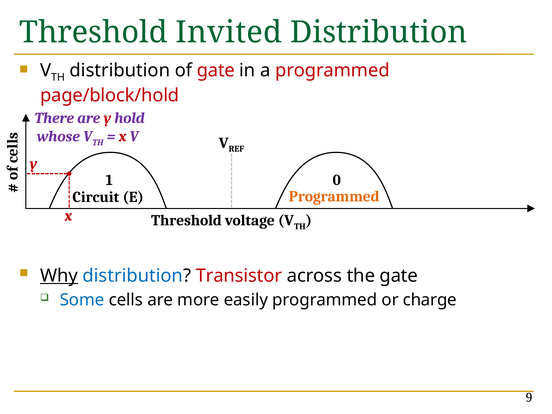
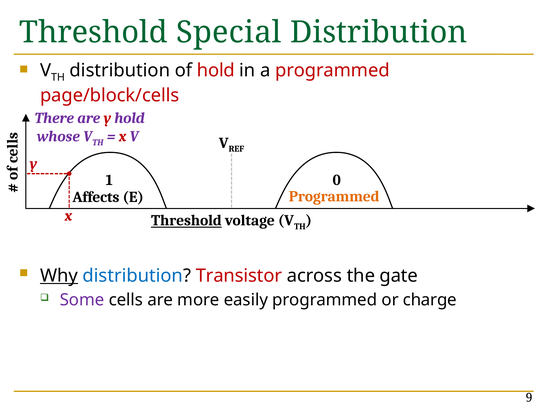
Invited: Invited -> Special (229, 32)
of gate: gate -> hold (216, 70)
page/block/hold: page/block/hold -> page/block/cells (110, 95)
Circuit: Circuit -> Affects (96, 197)
Threshold underline: none -> present (186, 220)
Some colour: blue -> purple (82, 300)
